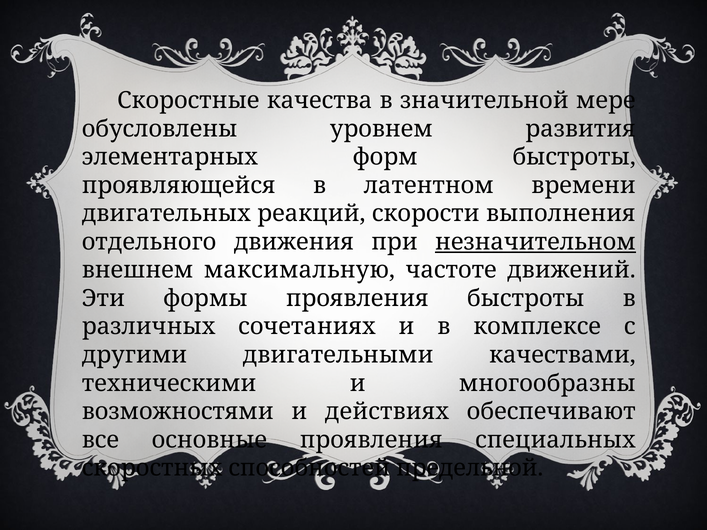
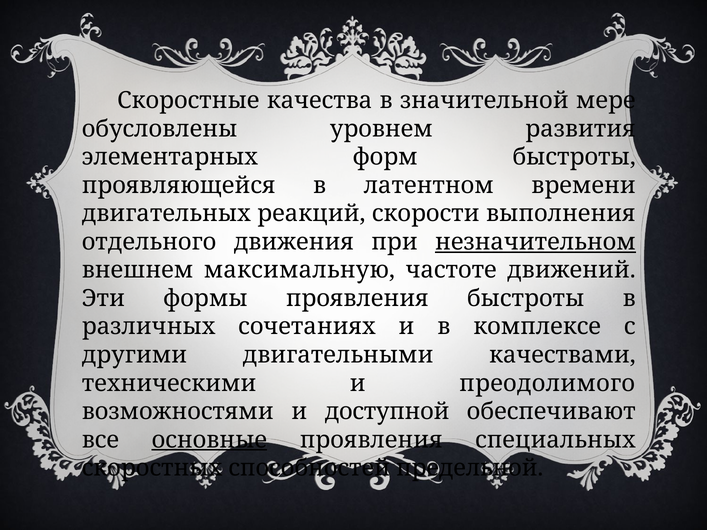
многообразны: многообразны -> преодолимого (547, 383)
действиях: действиях -> доступной (387, 412)
основные underline: none -> present (209, 440)
